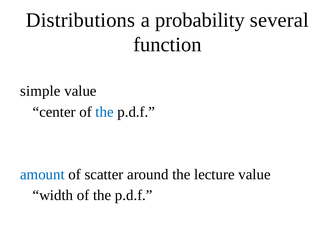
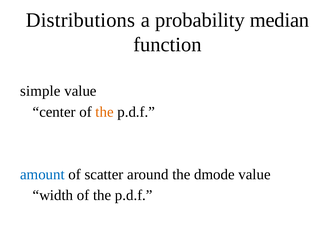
several: several -> median (280, 20)
the colour: blue -> orange (105, 112)
lecture: lecture -> dmode (214, 175)
